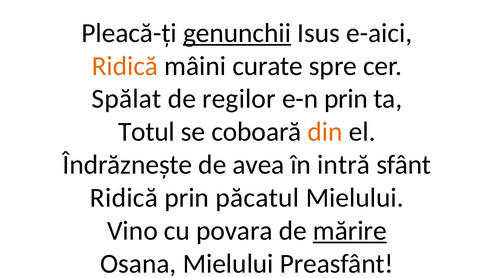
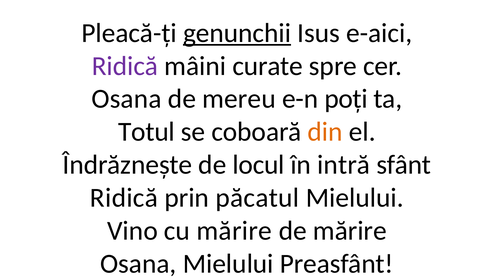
Ridică colour: orange -> purple (125, 66)
Spălat: Spălat -> Osana (127, 99)
regilor: regilor -> mereu (239, 99)
e-n prin: prin -> poți (346, 99)
avea: avea -> locul (258, 165)
cu povara: povara -> mărire (234, 231)
mărire underline: present -> none (350, 231)
